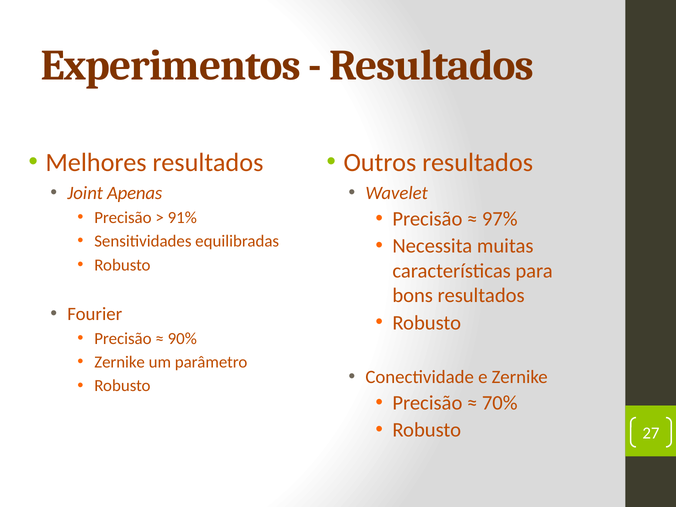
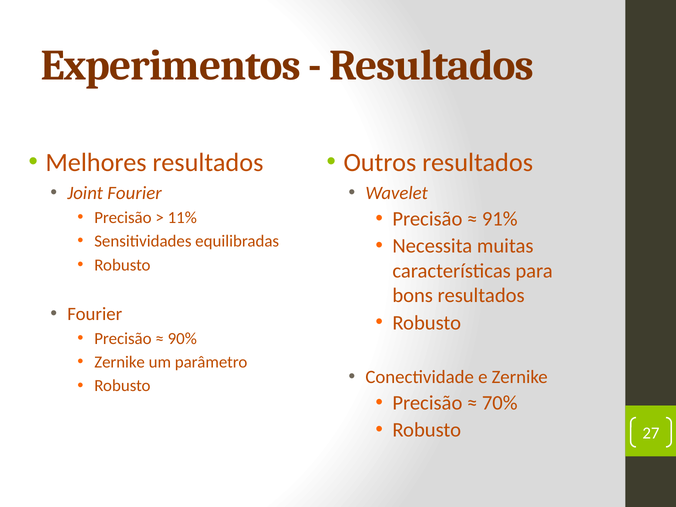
Joint Apenas: Apenas -> Fourier (135, 193)
97%: 97% -> 91% (500, 219)
91%: 91% -> 11% (182, 218)
